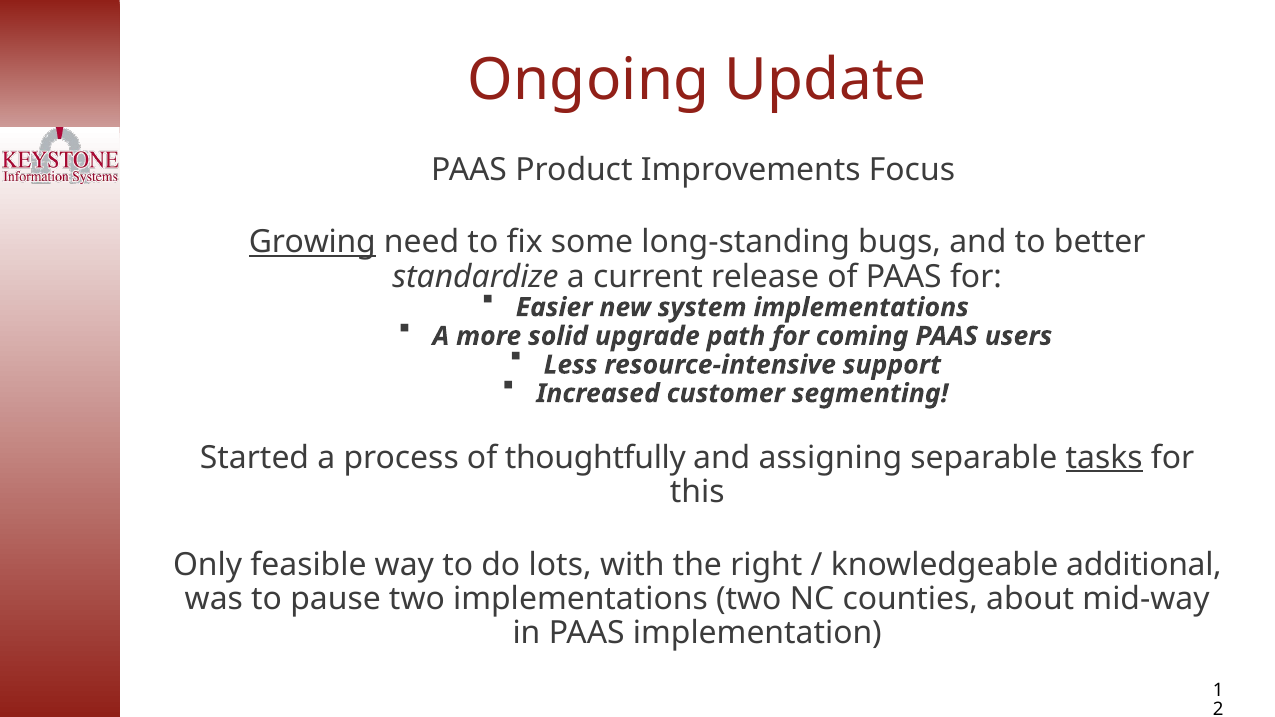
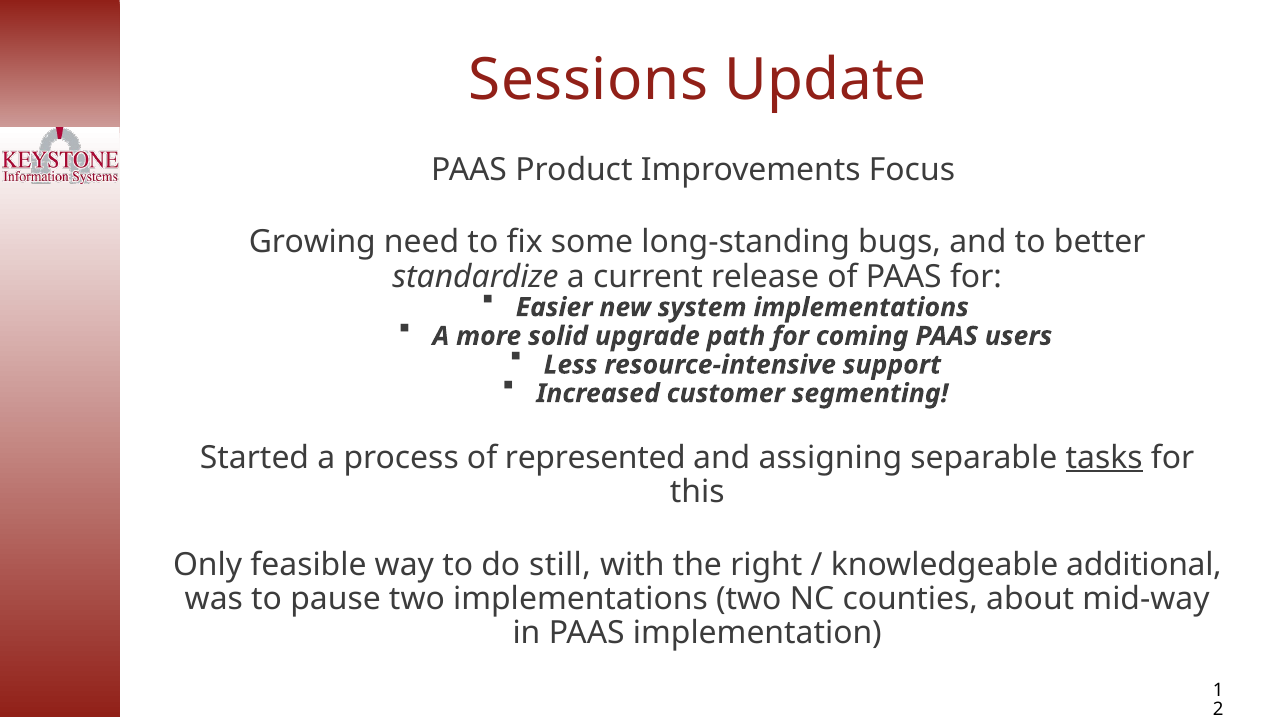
Ongoing: Ongoing -> Sessions (588, 80)
Growing underline: present -> none (312, 242)
thoughtfully: thoughtfully -> represented (595, 458)
lots: lots -> still (560, 565)
